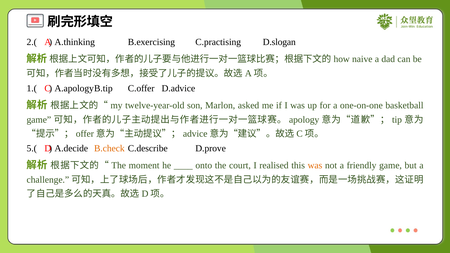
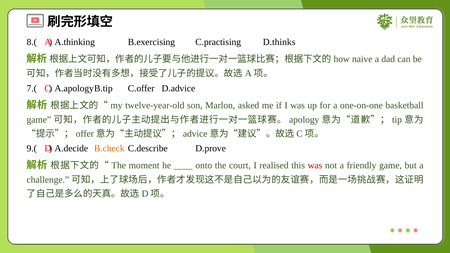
2.(: 2.( -> 8.( (32, 42)
D.slogan: D.slogan -> D.thinks (279, 42)
1.(: 1.( -> 7.( (32, 89)
5.(: 5.( -> 9.( (32, 149)
was colour: orange -> red (315, 165)
